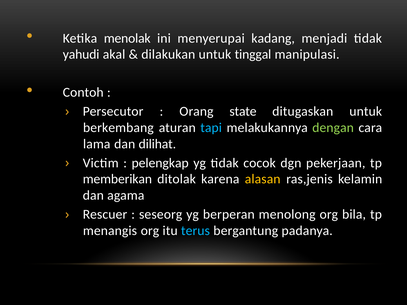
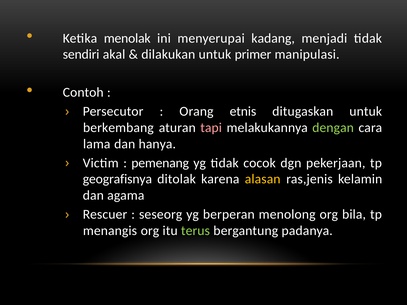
yahudi: yahudi -> sendiri (81, 55)
tinggal: tinggal -> primer (253, 55)
state: state -> etnis (243, 112)
tapi colour: light blue -> pink (211, 128)
dilihat: dilihat -> hanya (157, 144)
pelengkap: pelengkap -> pemenang (160, 163)
memberikan: memberikan -> geografisnya (117, 179)
terus colour: light blue -> light green (195, 231)
